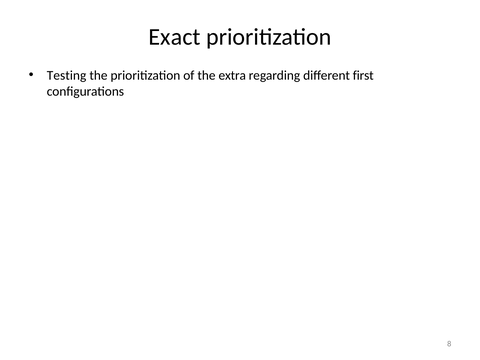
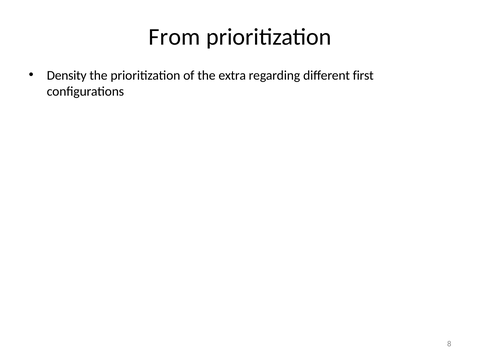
Exact: Exact -> From (174, 37)
Testing: Testing -> Density (67, 75)
